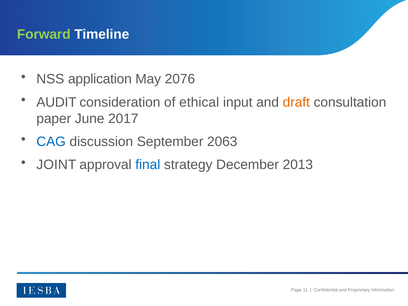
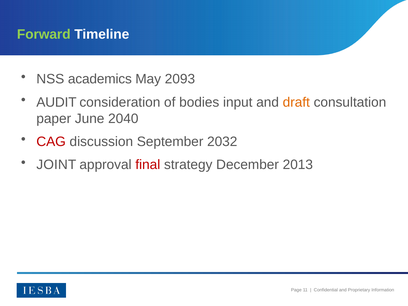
application: application -> academics (100, 79)
2076: 2076 -> 2093 (180, 79)
ethical: ethical -> bodies (199, 102)
2017: 2017 -> 2040 (123, 119)
CAG colour: blue -> red (51, 142)
2063: 2063 -> 2032 (222, 142)
final colour: blue -> red (148, 165)
